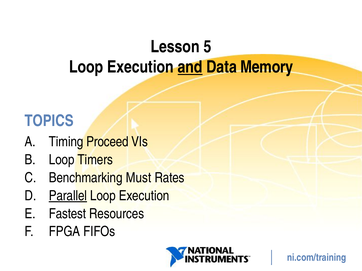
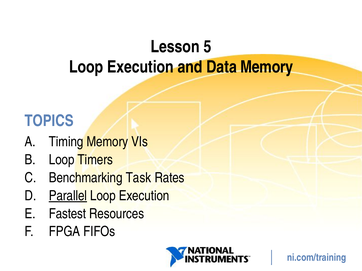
and underline: present -> none (190, 67)
Timing Proceed: Proceed -> Memory (107, 142)
Must: Must -> Task (138, 178)
